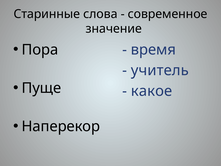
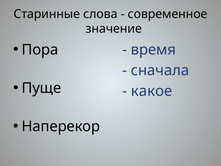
учитель: учитель -> сначала (160, 70)
